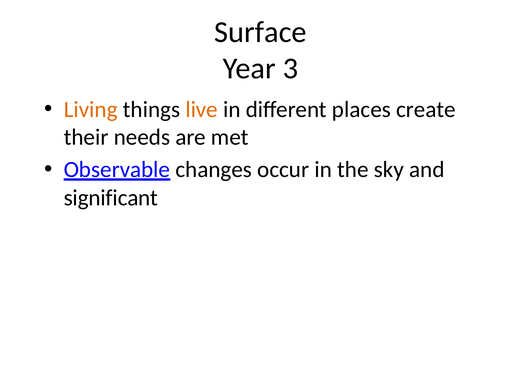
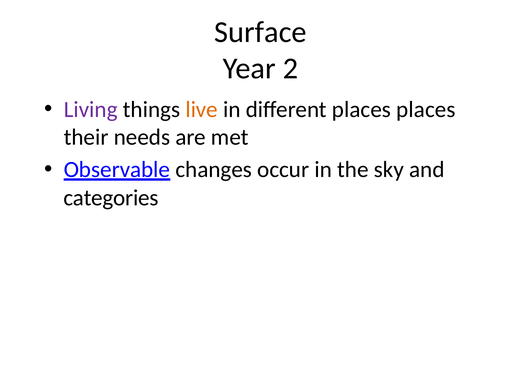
3: 3 -> 2 (290, 69)
Living colour: orange -> purple (91, 109)
places create: create -> places (426, 109)
significant: significant -> categories (111, 198)
